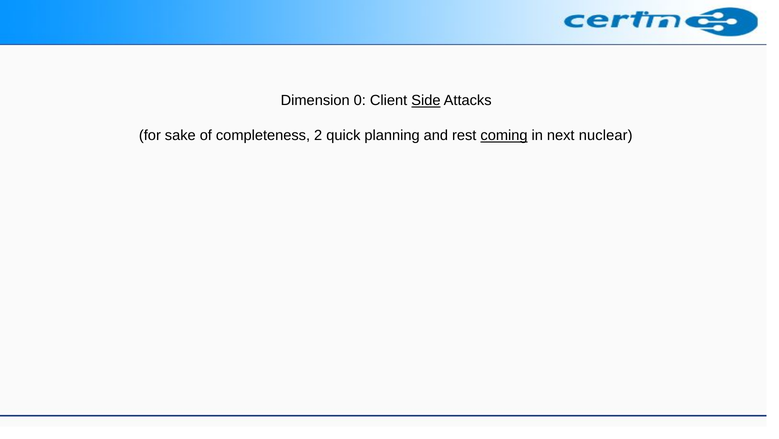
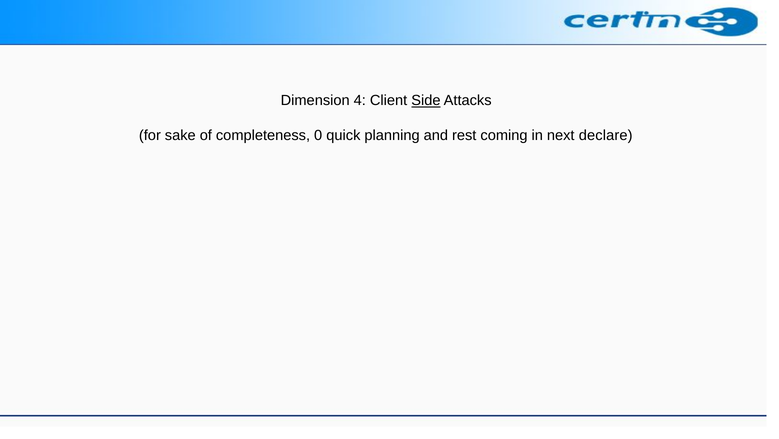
0: 0 -> 4 (360, 100)
2: 2 -> 0 (318, 135)
coming underline: present -> none (504, 135)
nuclear: nuclear -> declare (606, 135)
